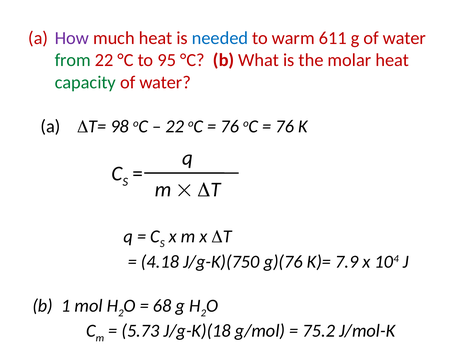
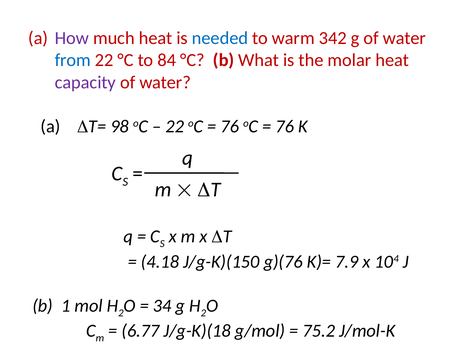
611: 611 -> 342 (333, 38)
from colour: green -> blue (73, 60)
95: 95 -> 84 (167, 60)
capacity colour: green -> purple (85, 82)
J/g-K)(750: J/g-K)(750 -> J/g-K)(150 (221, 262)
68: 68 -> 34 (162, 306)
5.73: 5.73 -> 6.77 (140, 331)
